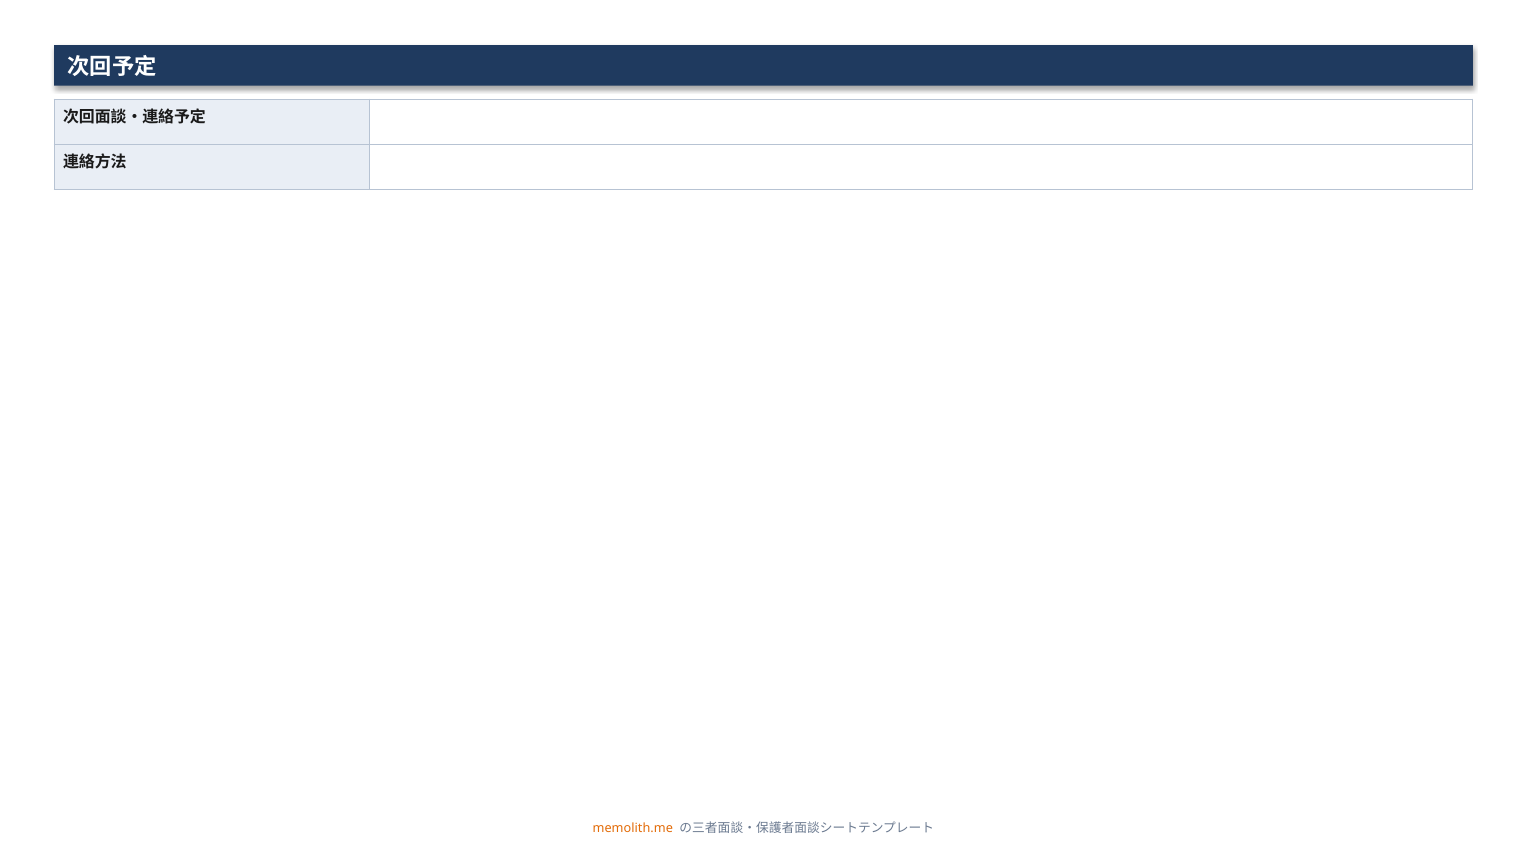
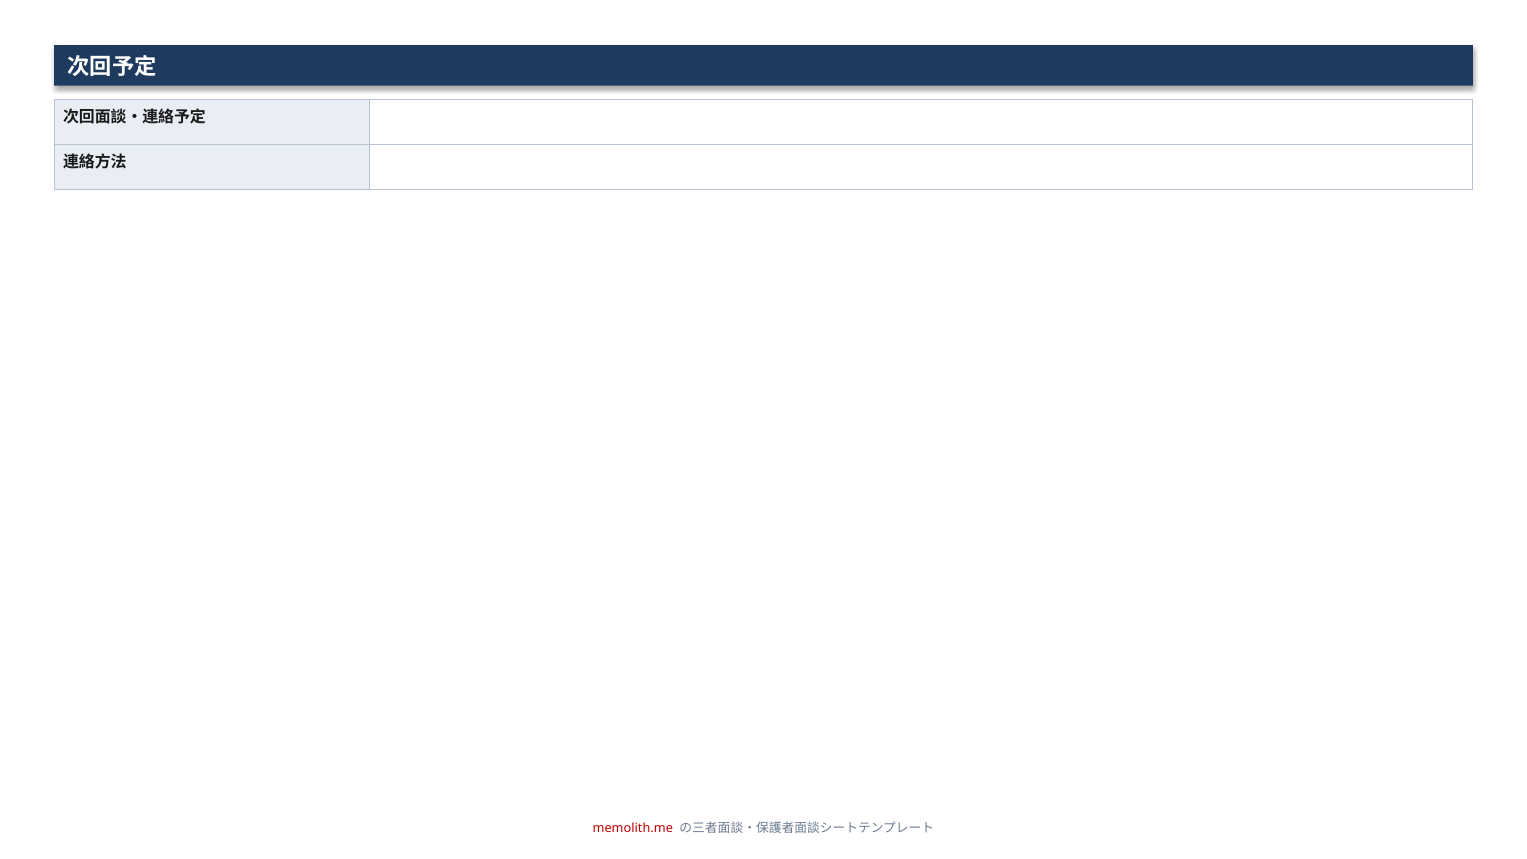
memolith.me colour: orange -> red (633, 828)
